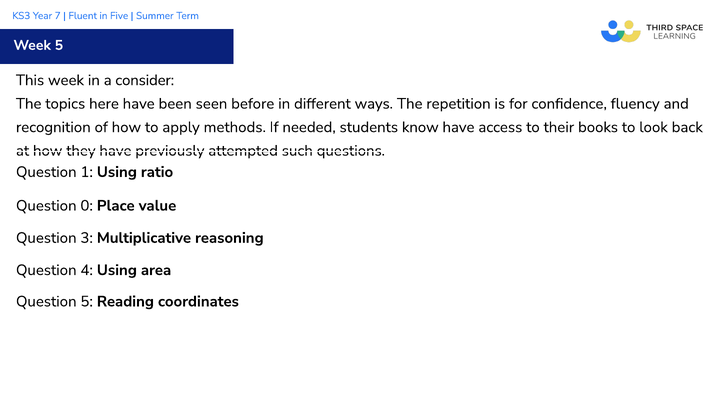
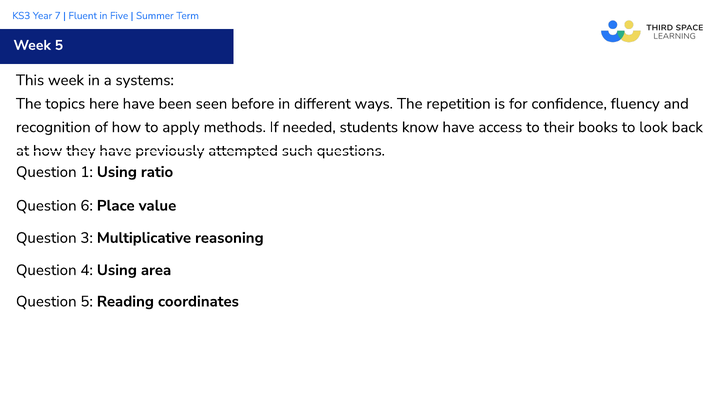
consider: consider -> systems (145, 80)
0: 0 -> 6 (87, 205)
